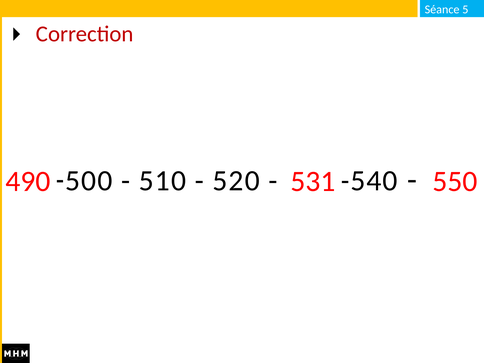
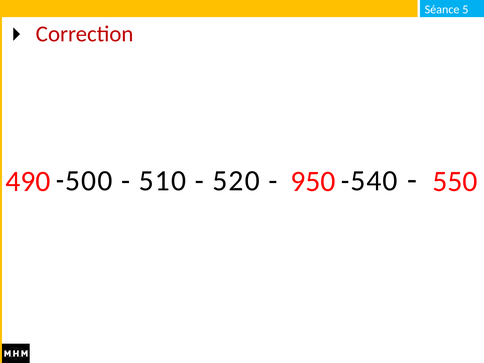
531: 531 -> 950 (313, 181)
